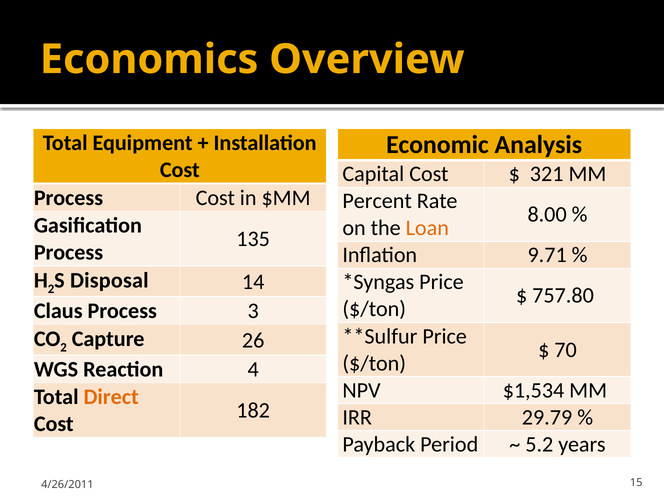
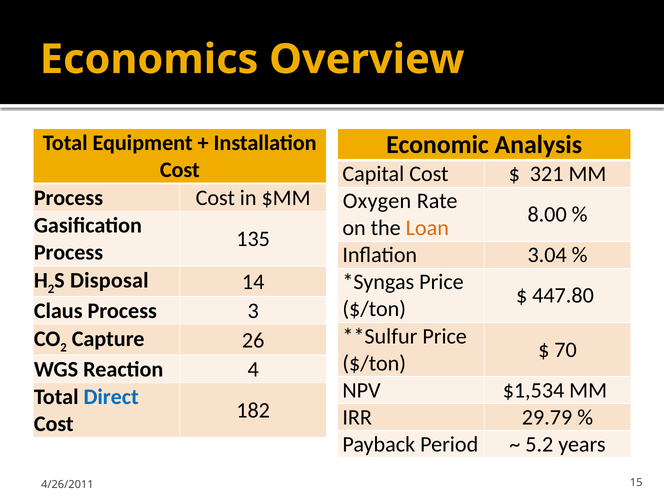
Percent: Percent -> Oxygen (377, 201)
9.71: 9.71 -> 3.04 (547, 255)
757.80: 757.80 -> 447.80 (563, 296)
Direct colour: orange -> blue (111, 397)
